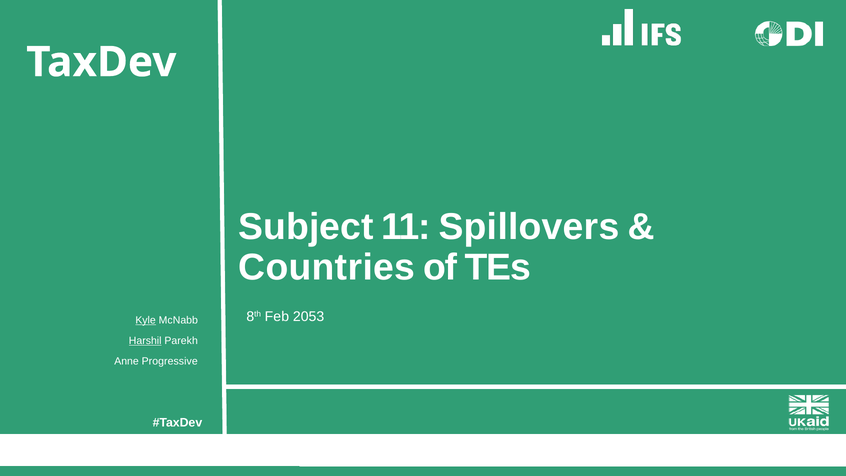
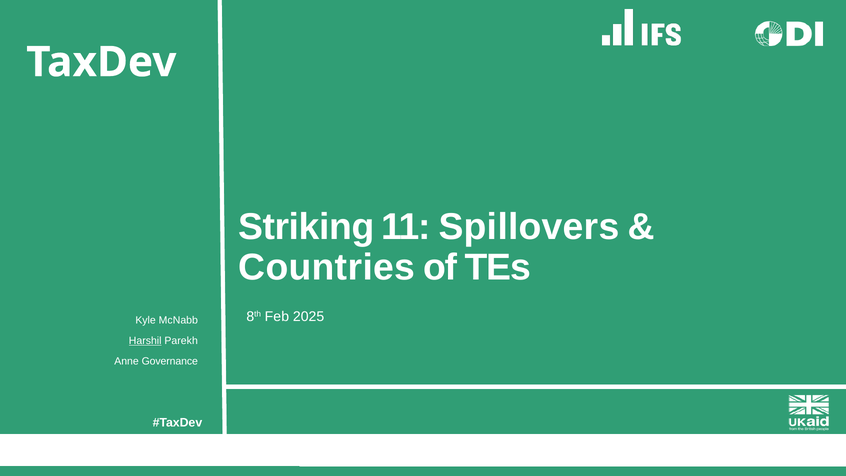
Subject: Subject -> Striking (306, 227)
2053: 2053 -> 2025 (309, 316)
Kyle underline: present -> none (146, 320)
Progressive: Progressive -> Governance (170, 361)
